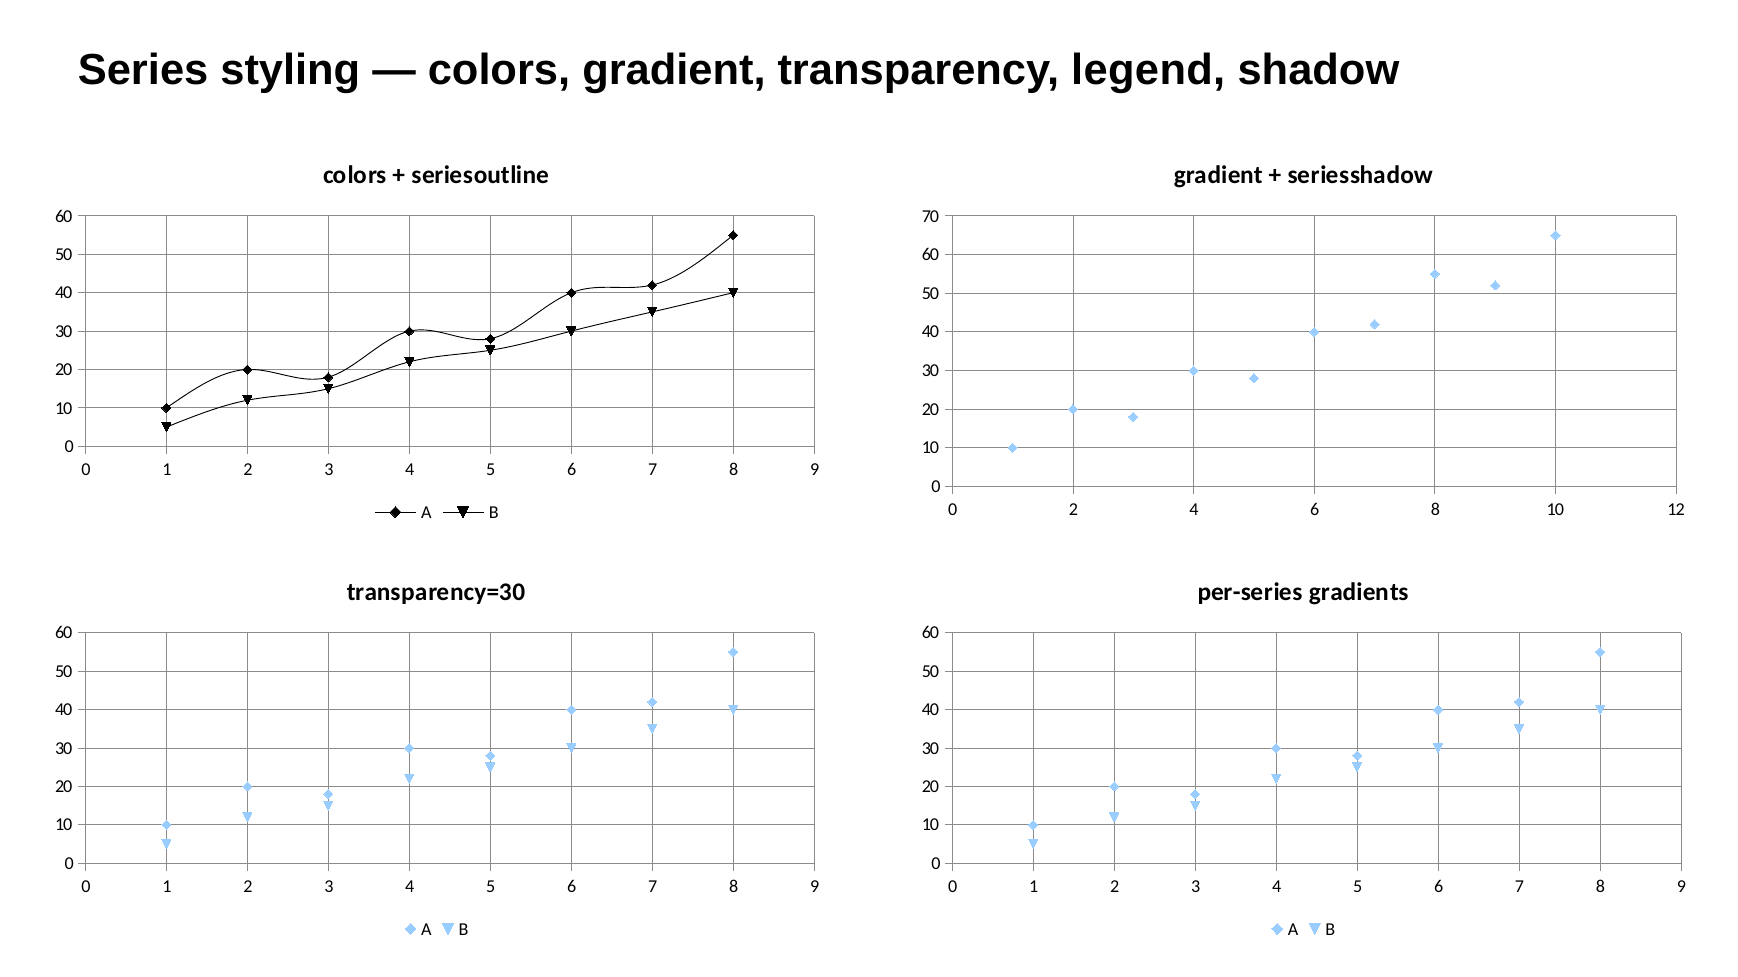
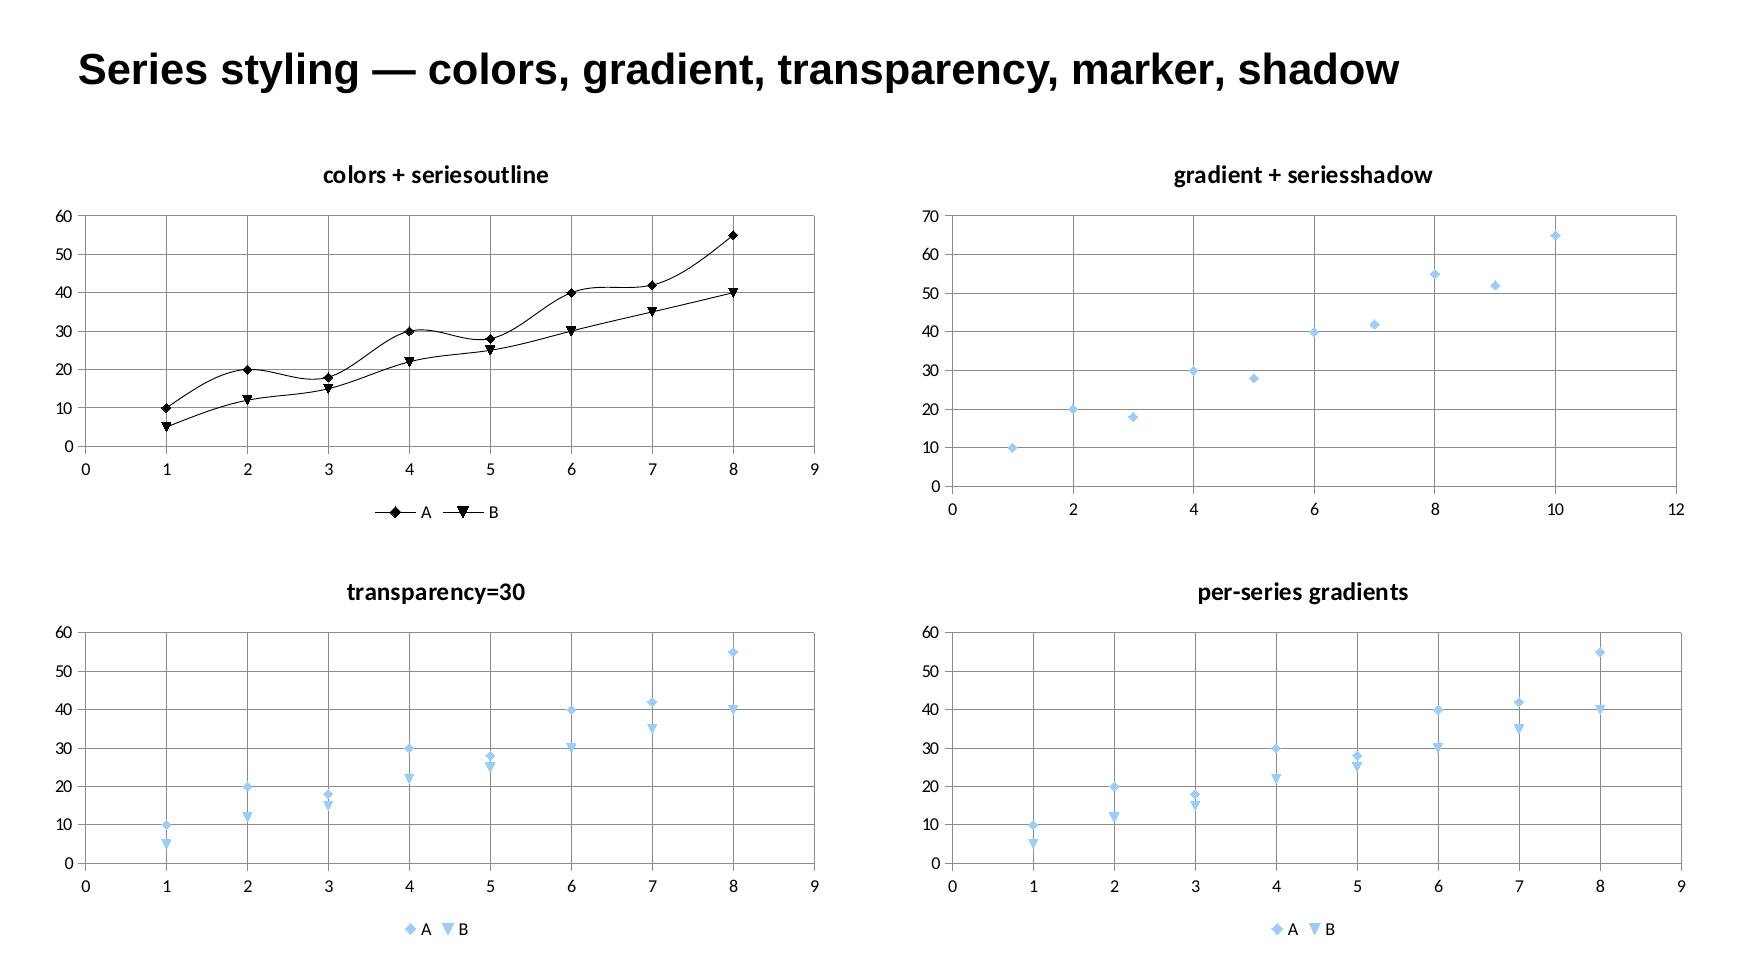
legend: legend -> marker (1149, 70)
